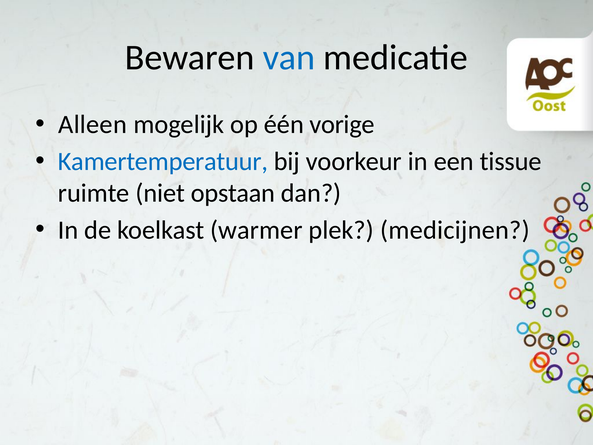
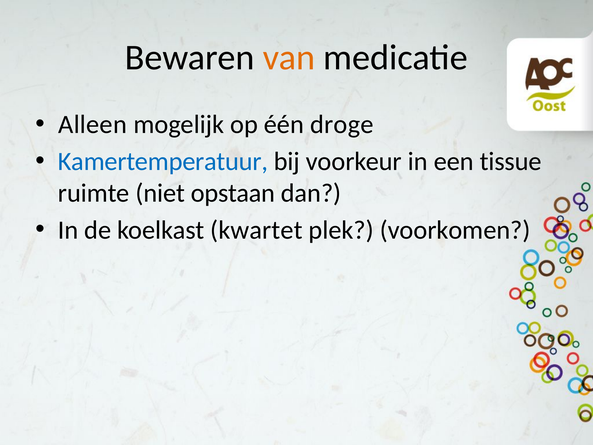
van colour: blue -> orange (289, 57)
vorige: vorige -> droge (342, 124)
warmer: warmer -> kwartet (256, 230)
medicijnen: medicijnen -> voorkomen (455, 230)
